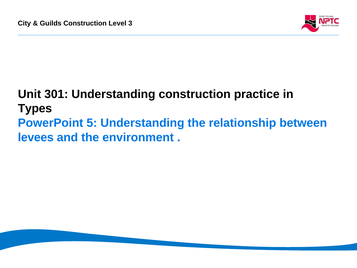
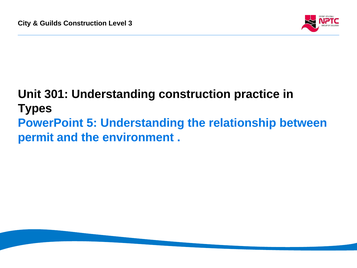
levees: levees -> permit (36, 137)
